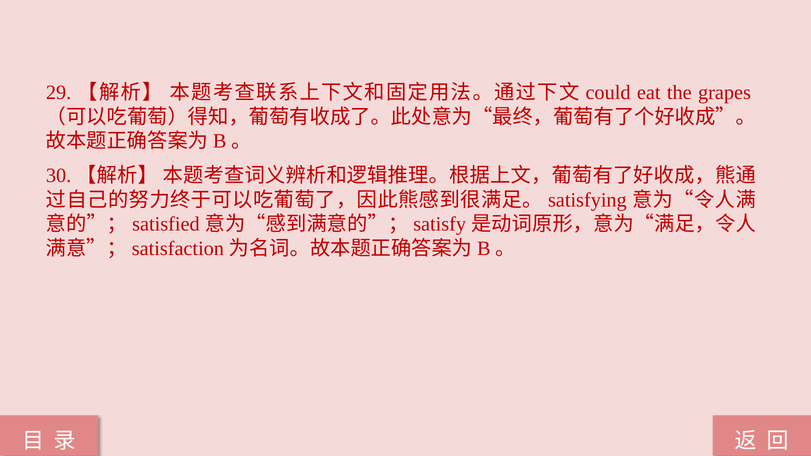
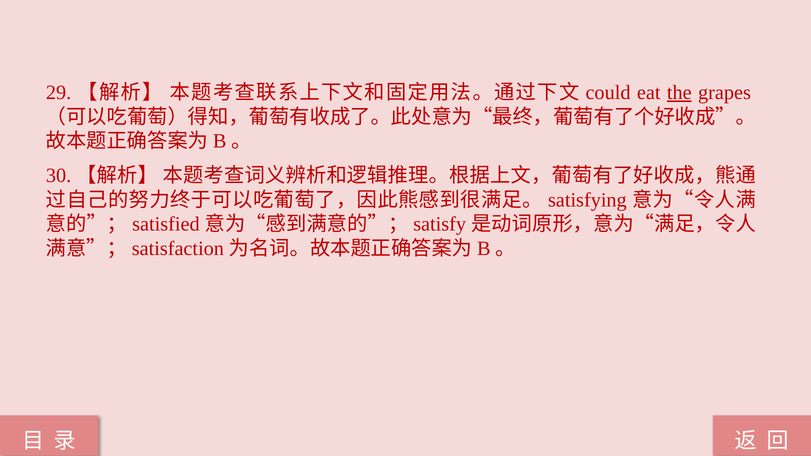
the underline: none -> present (679, 93)
